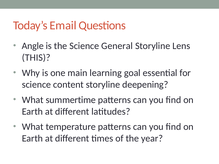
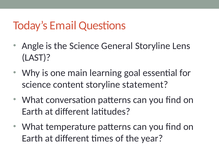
THIS: THIS -> LAST (36, 58)
deepening: deepening -> statement (145, 85)
summertime: summertime -> conversation (71, 100)
